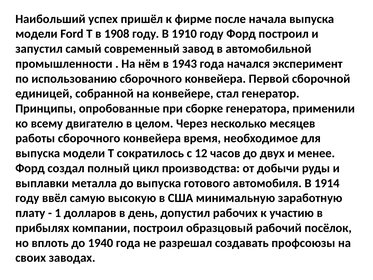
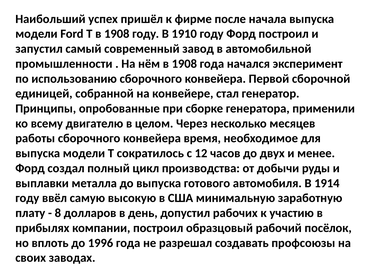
нём в 1943: 1943 -> 1908 (184, 64)
1: 1 -> 8 (58, 213)
1940: 1940 -> 1996 (101, 243)
